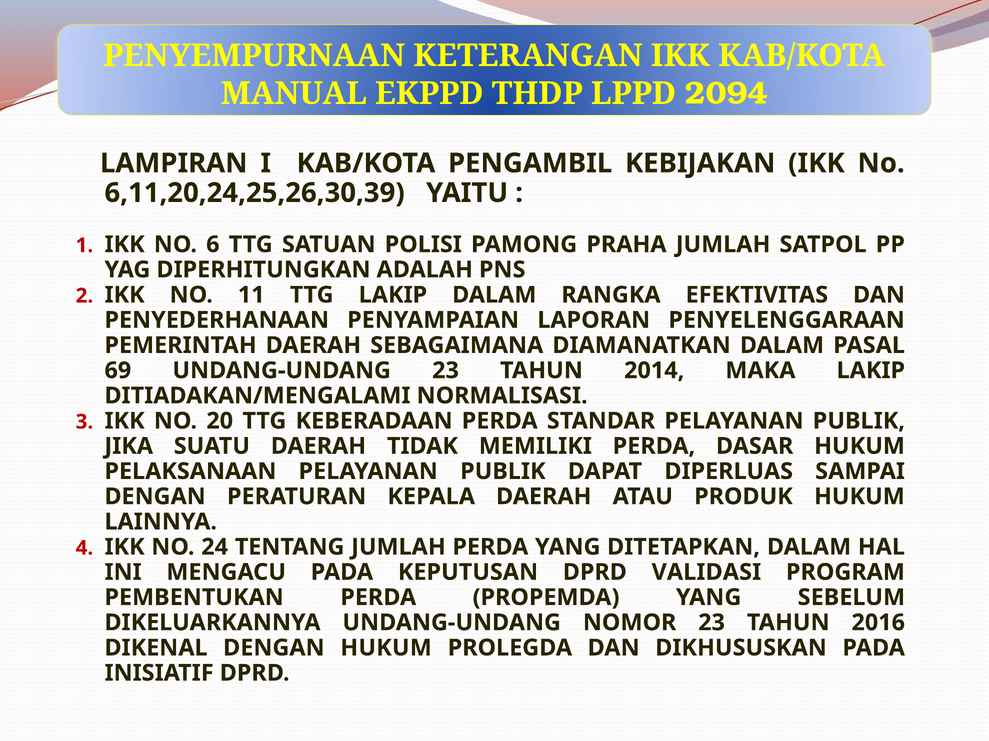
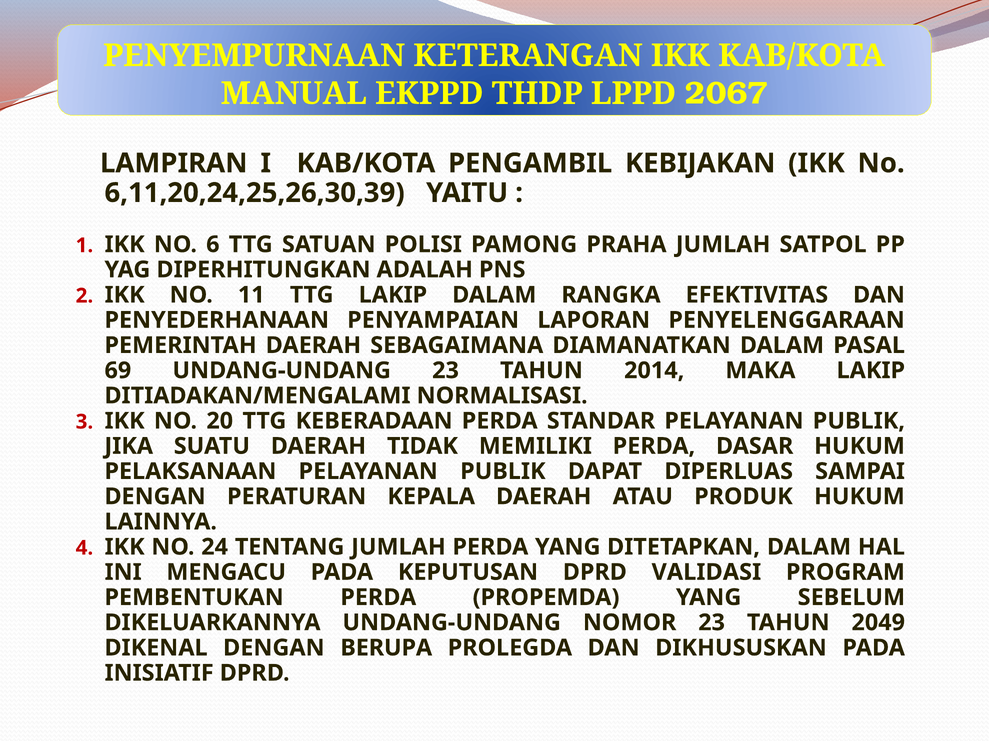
2094: 2094 -> 2067 (727, 94)
2016: 2016 -> 2049 (878, 623)
DENGAN HUKUM: HUKUM -> BERUPA (386, 648)
